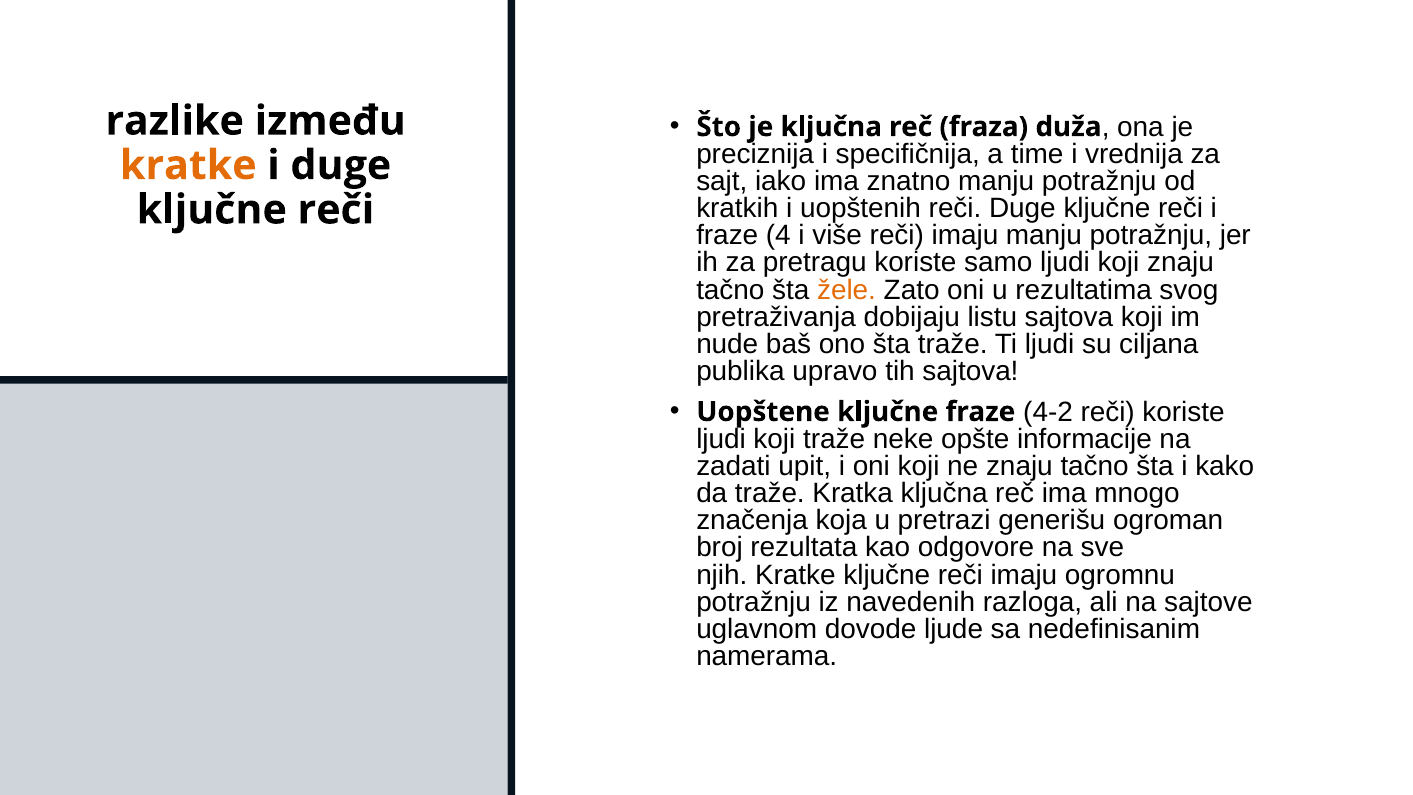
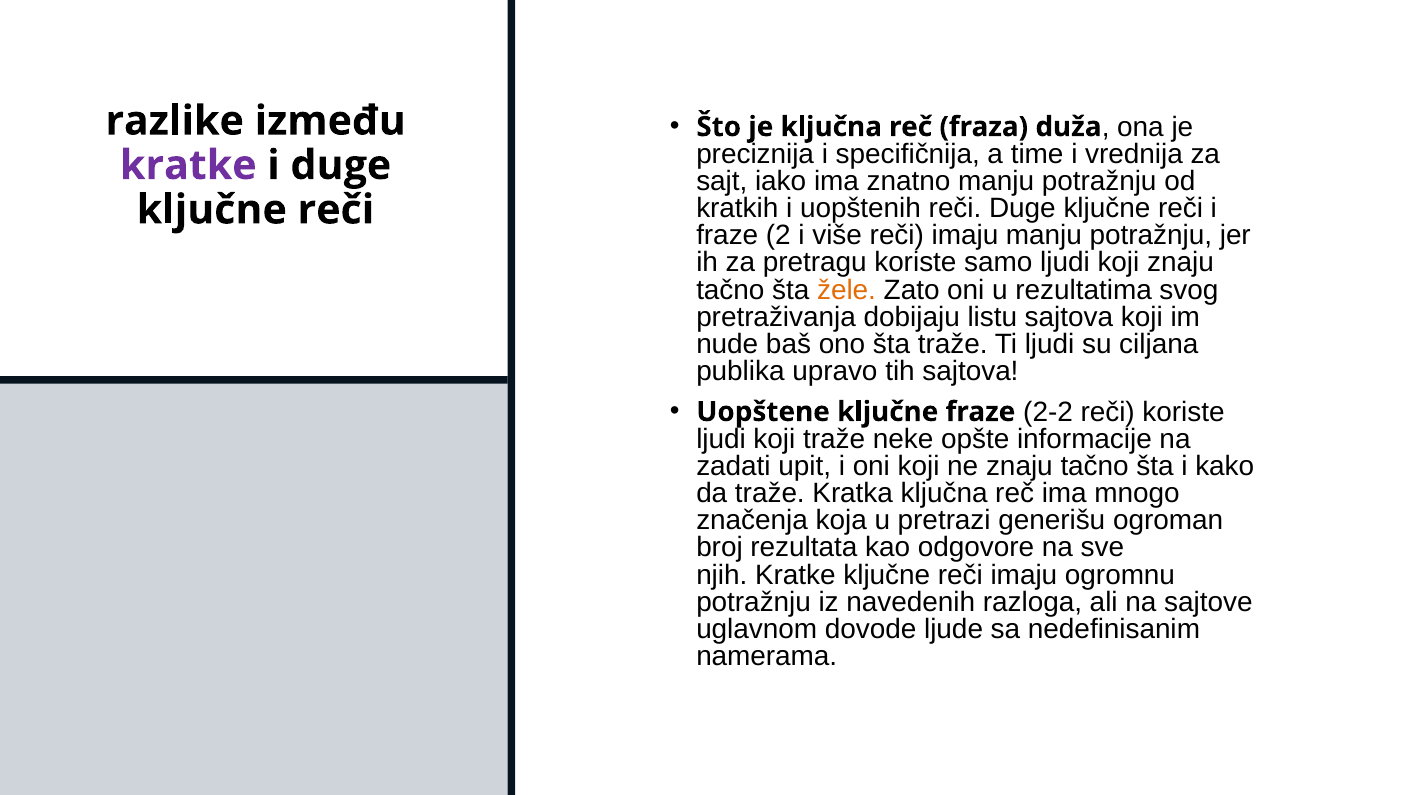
kratke colour: orange -> purple (188, 165)
4: 4 -> 2 (778, 236)
4-2: 4-2 -> 2-2 (1048, 412)
